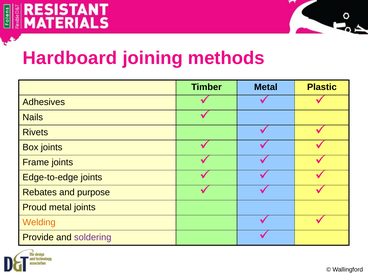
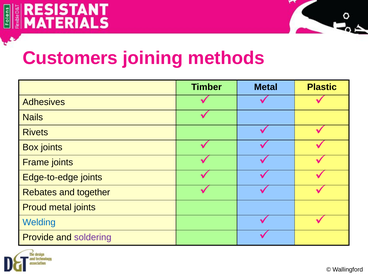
Hardboard: Hardboard -> Customers (70, 58)
purpose: purpose -> together (94, 192)
Welding colour: orange -> blue (39, 222)
